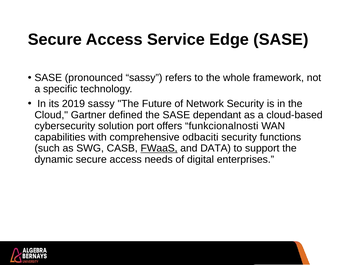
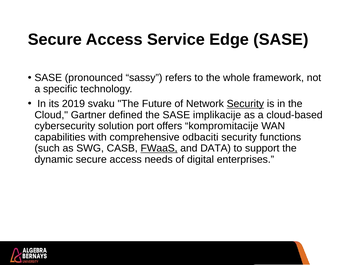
2019 sassy: sassy -> svaku (101, 104)
Security underline: none -> present (245, 104)
dependant: dependant -> implikacije (217, 115)
funkcionalnosti: funkcionalnosti -> kompromitacije (222, 126)
